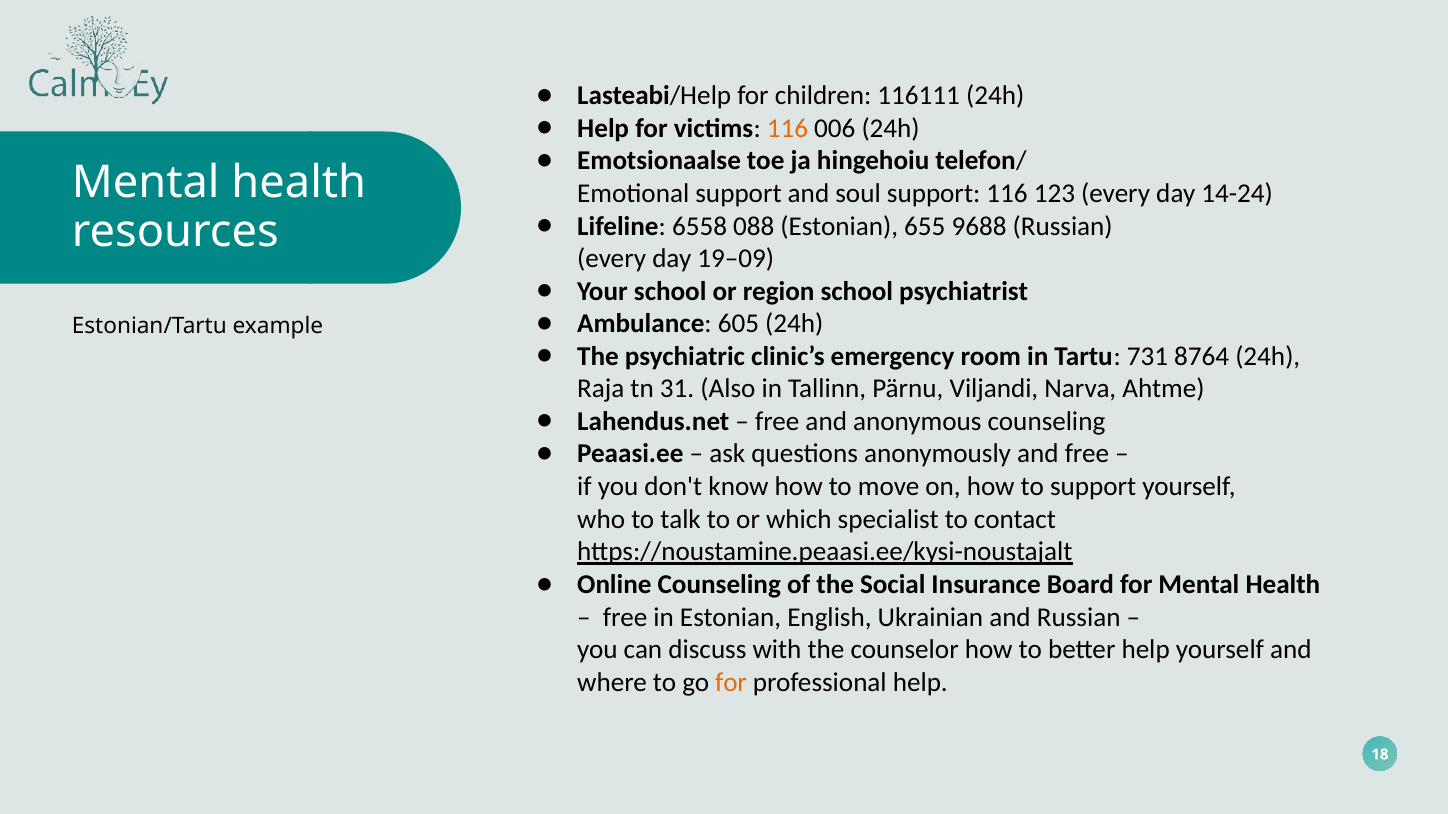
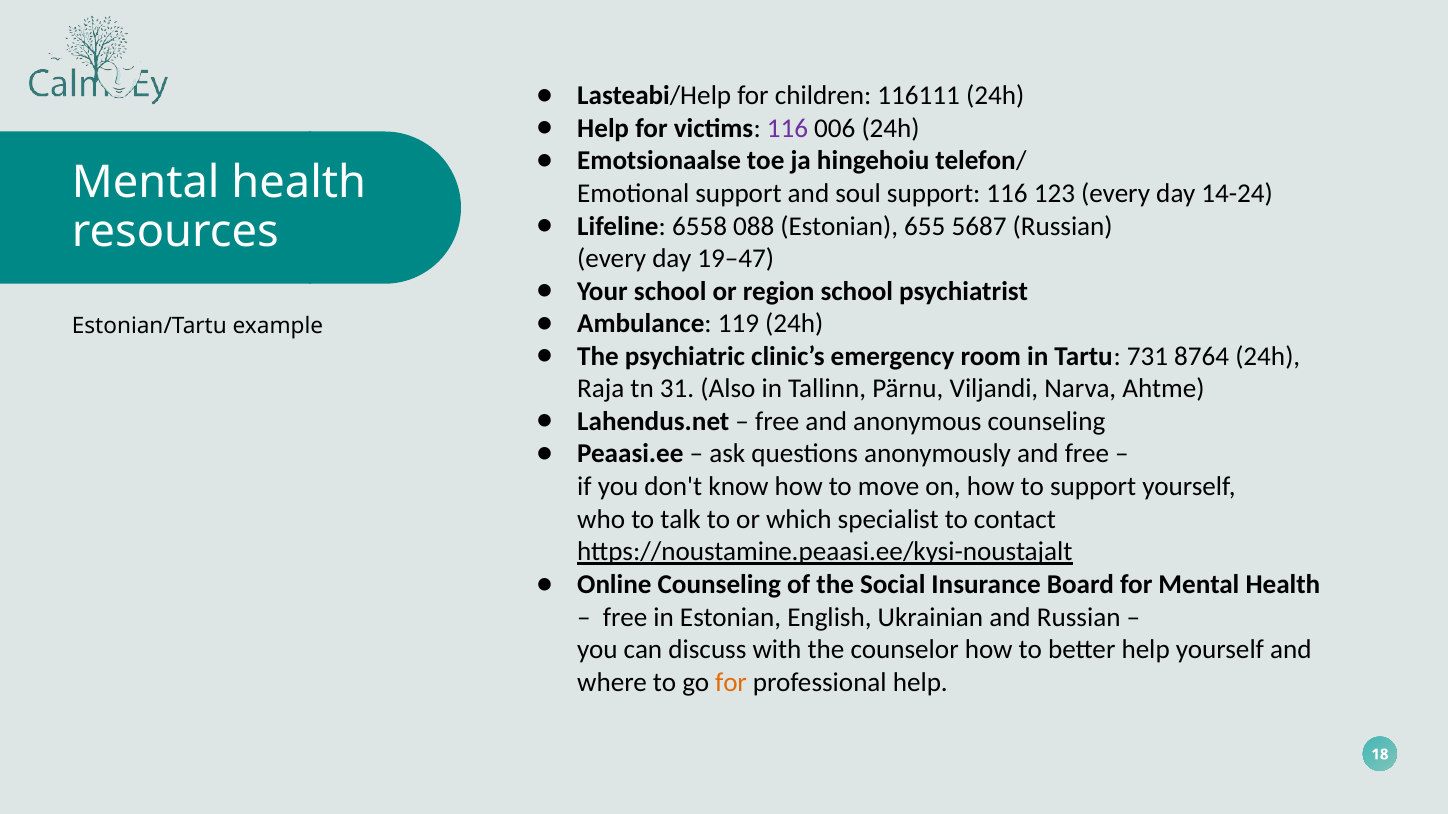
116 colour: orange -> purple (787, 128)
9688: 9688 -> 5687 (979, 226)
19–09: 19–09 -> 19–47 (736, 259)
605: 605 -> 119 (738, 324)
